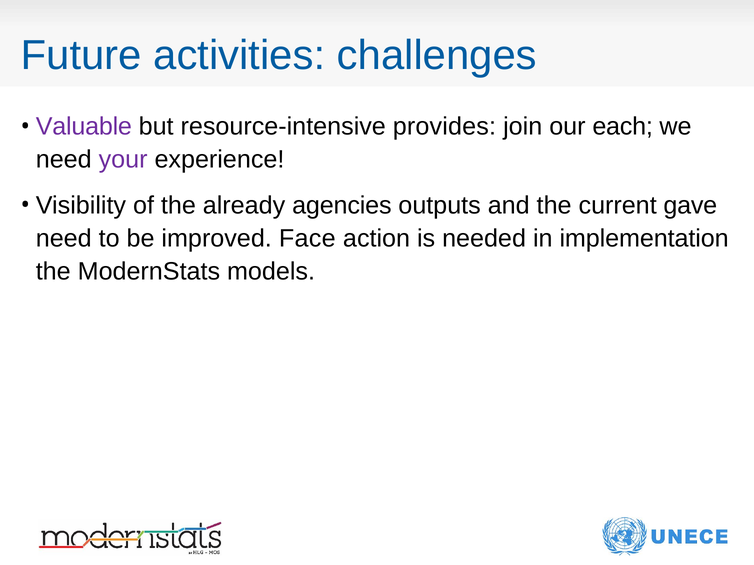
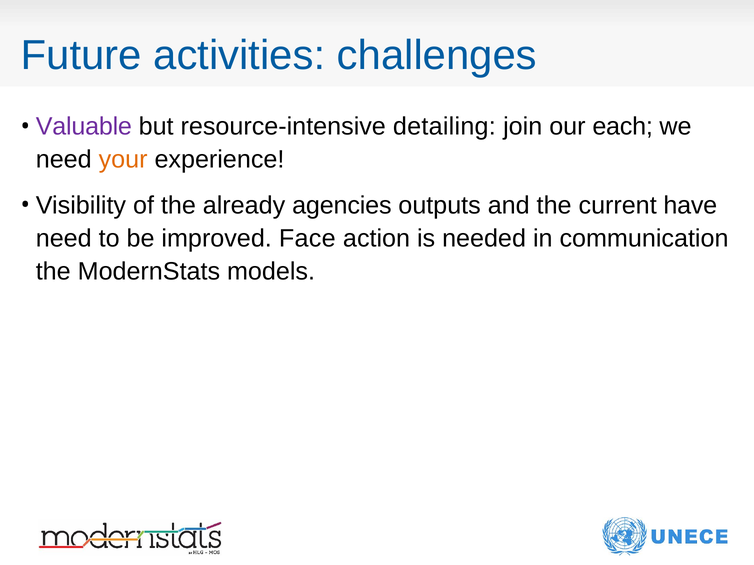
provides: provides -> detailing (444, 127)
your colour: purple -> orange (123, 160)
gave: gave -> have (690, 206)
implementation: implementation -> communication (644, 239)
